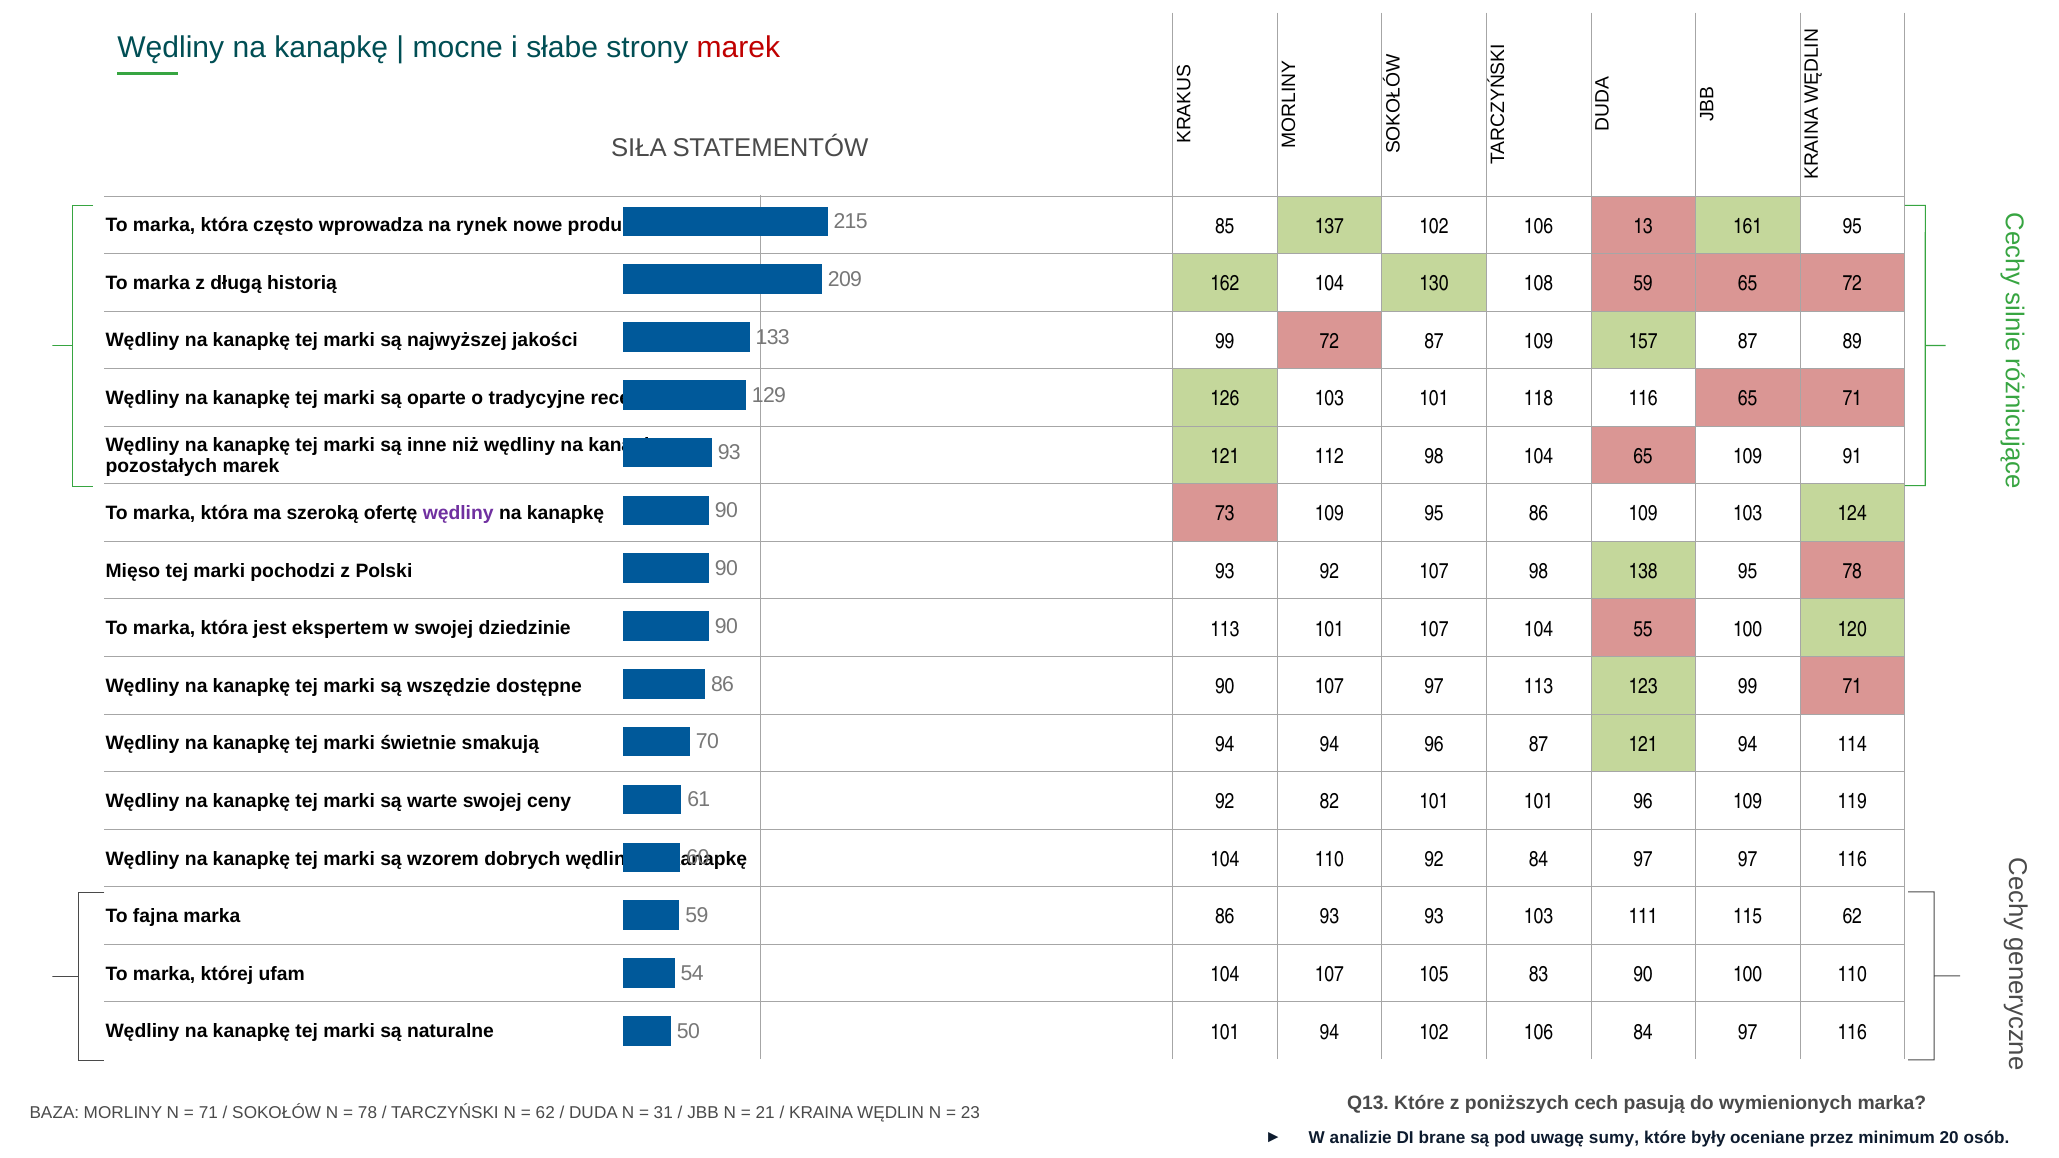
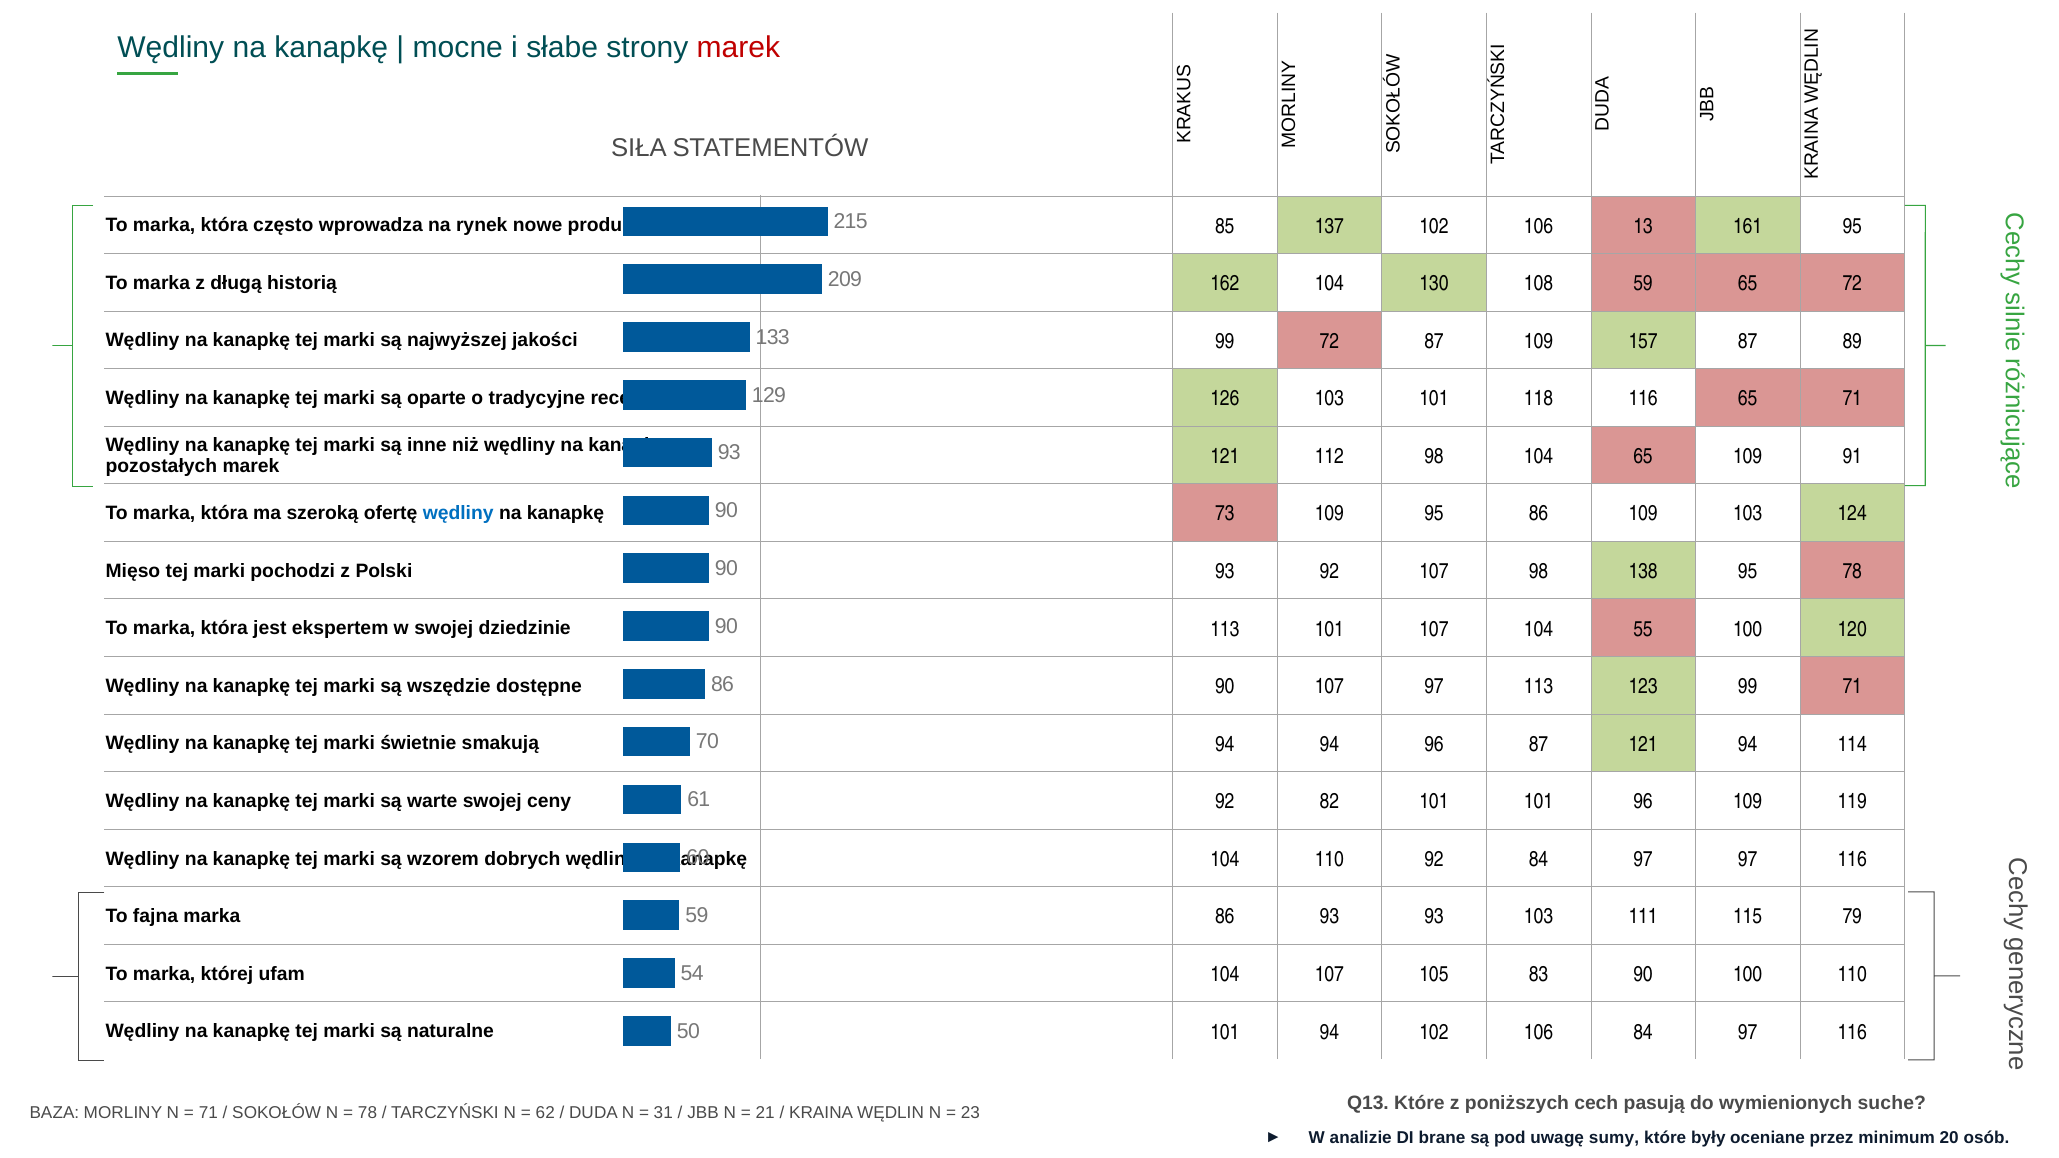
wędliny colour: purple -> blue (458, 513)
115 62: 62 -> 79 (1852, 917)
wymienionych marka: marka -> suche (1892, 1103)
